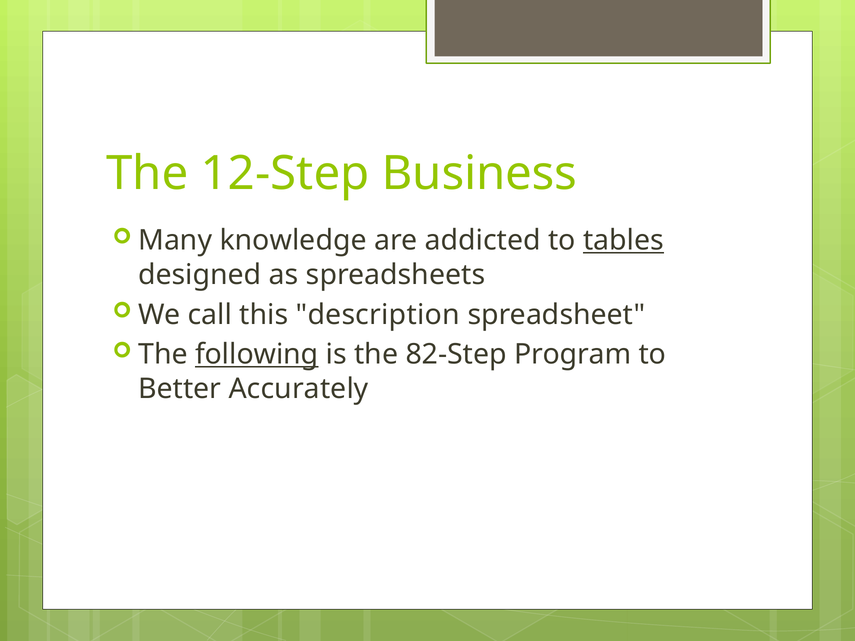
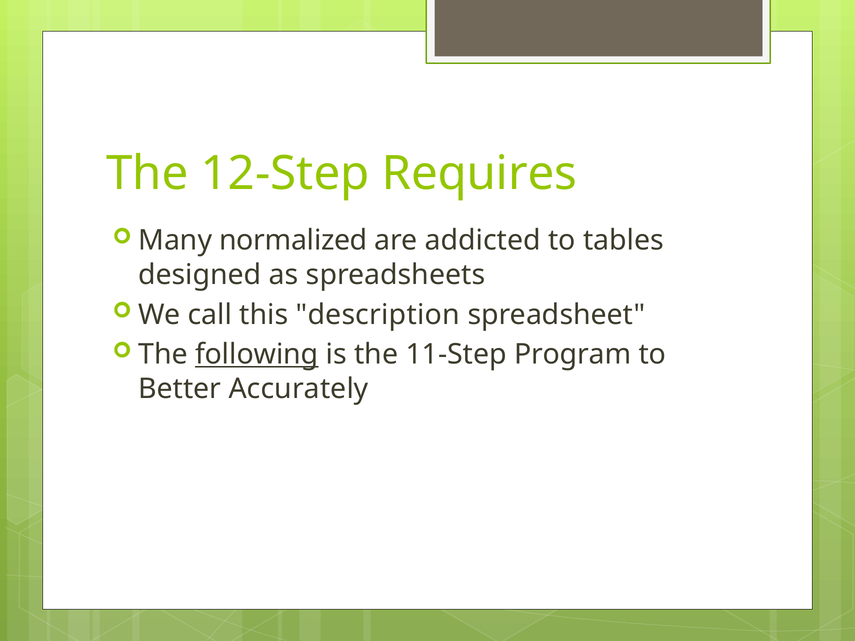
Business: Business -> Requires (479, 174)
knowledge: knowledge -> normalized (293, 241)
tables underline: present -> none (624, 241)
82-Step: 82-Step -> 11-Step (456, 355)
